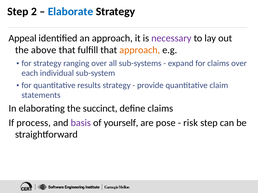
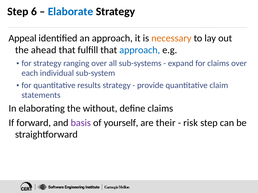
2: 2 -> 6 (34, 11)
necessary colour: purple -> orange (171, 38)
above: above -> ahead (44, 50)
approach colour: orange -> blue (140, 50)
succinct: succinct -> without (100, 109)
process: process -> forward (34, 123)
pose: pose -> their (166, 123)
